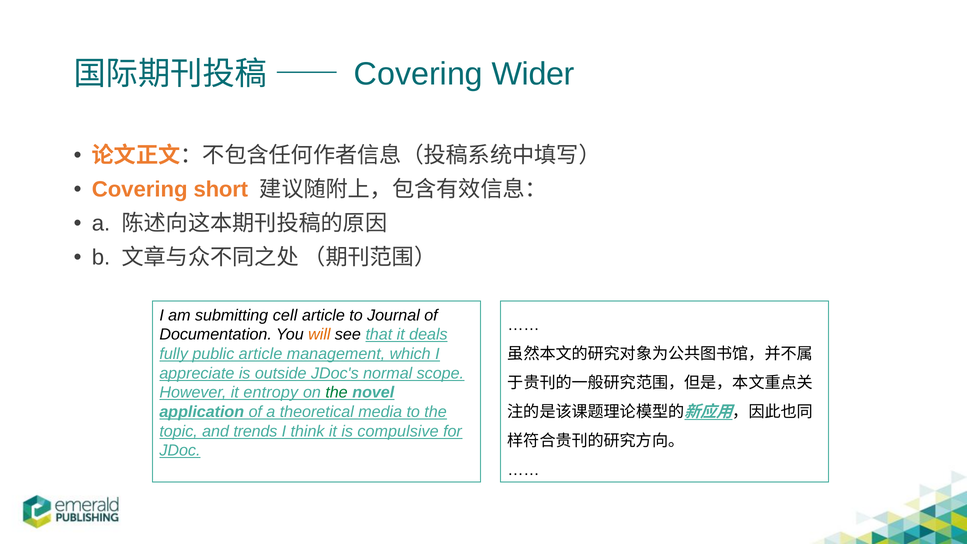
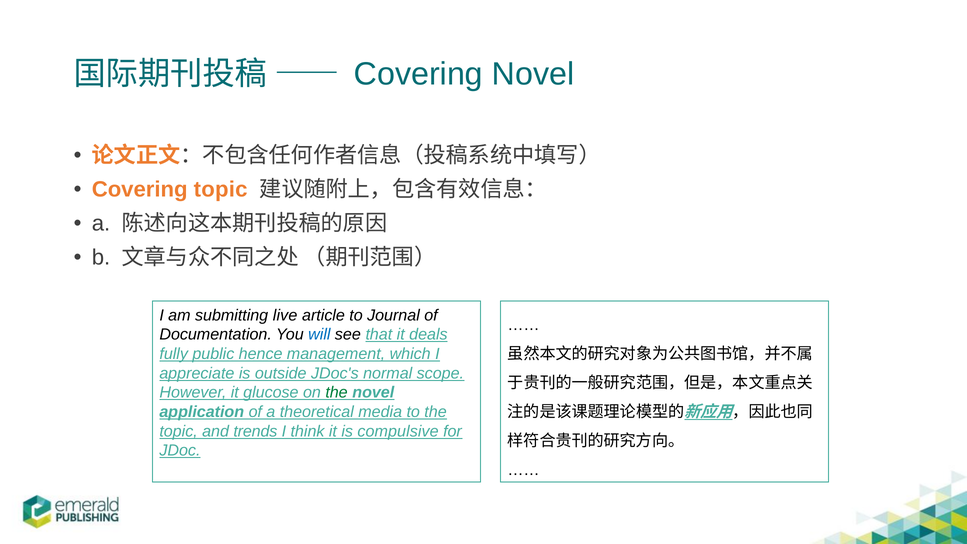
Covering Wider: Wider -> Novel (533, 74)
Covering short: short -> topic (221, 190)
cell: cell -> live (285, 315)
will colour: orange -> blue (319, 335)
public article: article -> hence (261, 354)
entropy: entropy -> glucose (271, 393)
